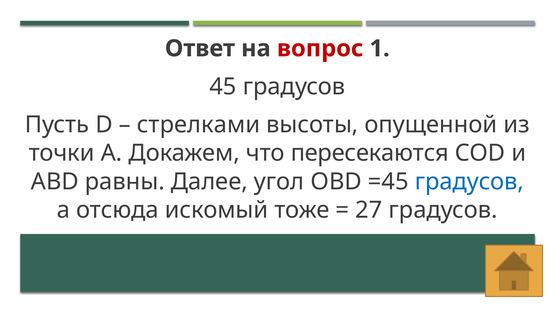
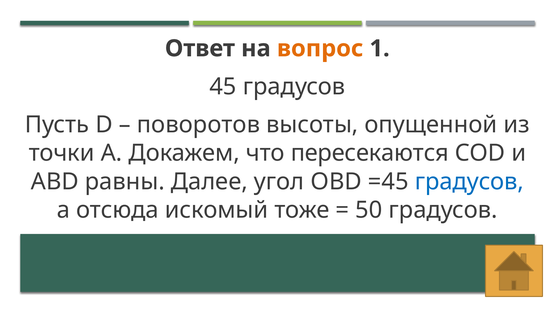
вопрос colour: red -> orange (320, 49)
стрелками: стрелками -> поворотов (198, 125)
27: 27 -> 50 (369, 210)
